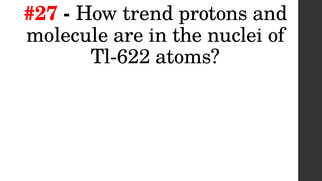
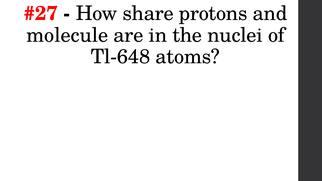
trend: trend -> share (148, 13)
Tl-622: Tl-622 -> Tl-648 (121, 57)
